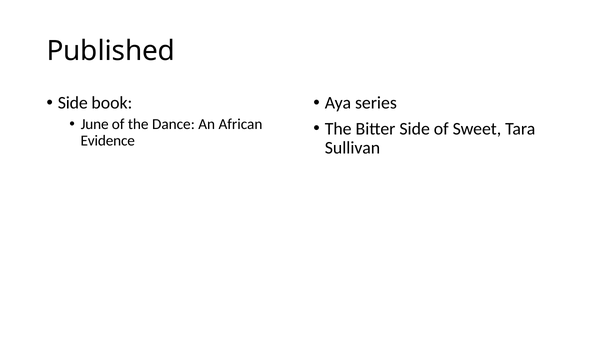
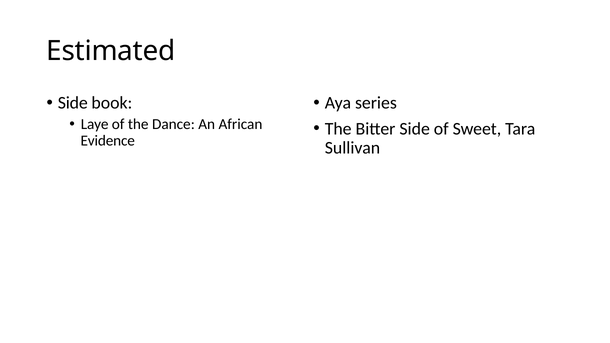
Published: Published -> Estimated (111, 51)
June: June -> Laye (95, 124)
